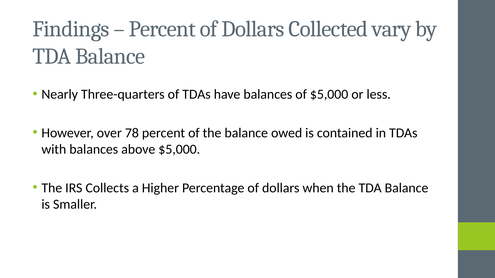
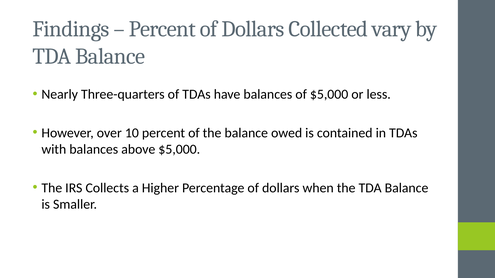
78: 78 -> 10 (132, 133)
